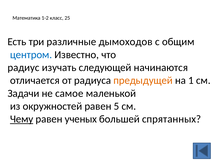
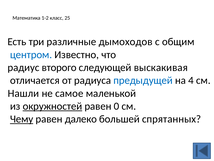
изучать: изучать -> второго (59, 67)
начинаются: начинаются -> выскакивая (161, 67)
предыдущей colour: orange -> blue (143, 80)
1: 1 -> 4 (191, 80)
Задачи: Задачи -> Нашли (23, 93)
окружностей underline: none -> present (52, 106)
5: 5 -> 0 (117, 106)
ученых: ученых -> далеко (81, 119)
